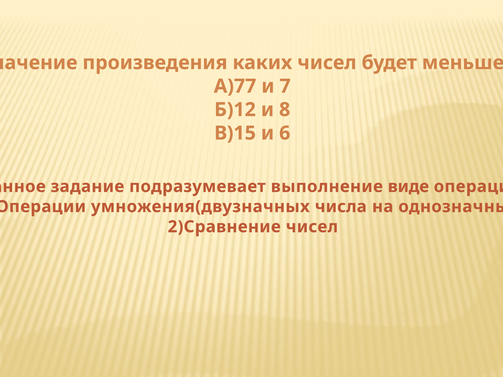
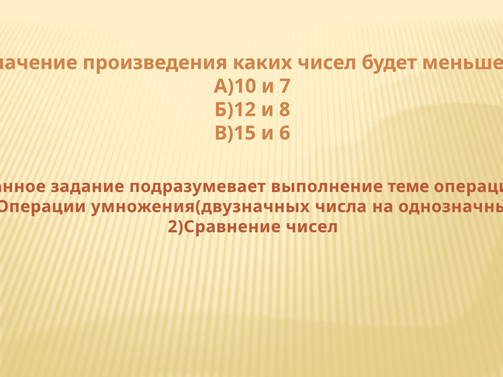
А)77: А)77 -> А)10 (235, 86)
виде: виде -> теме (408, 187)
